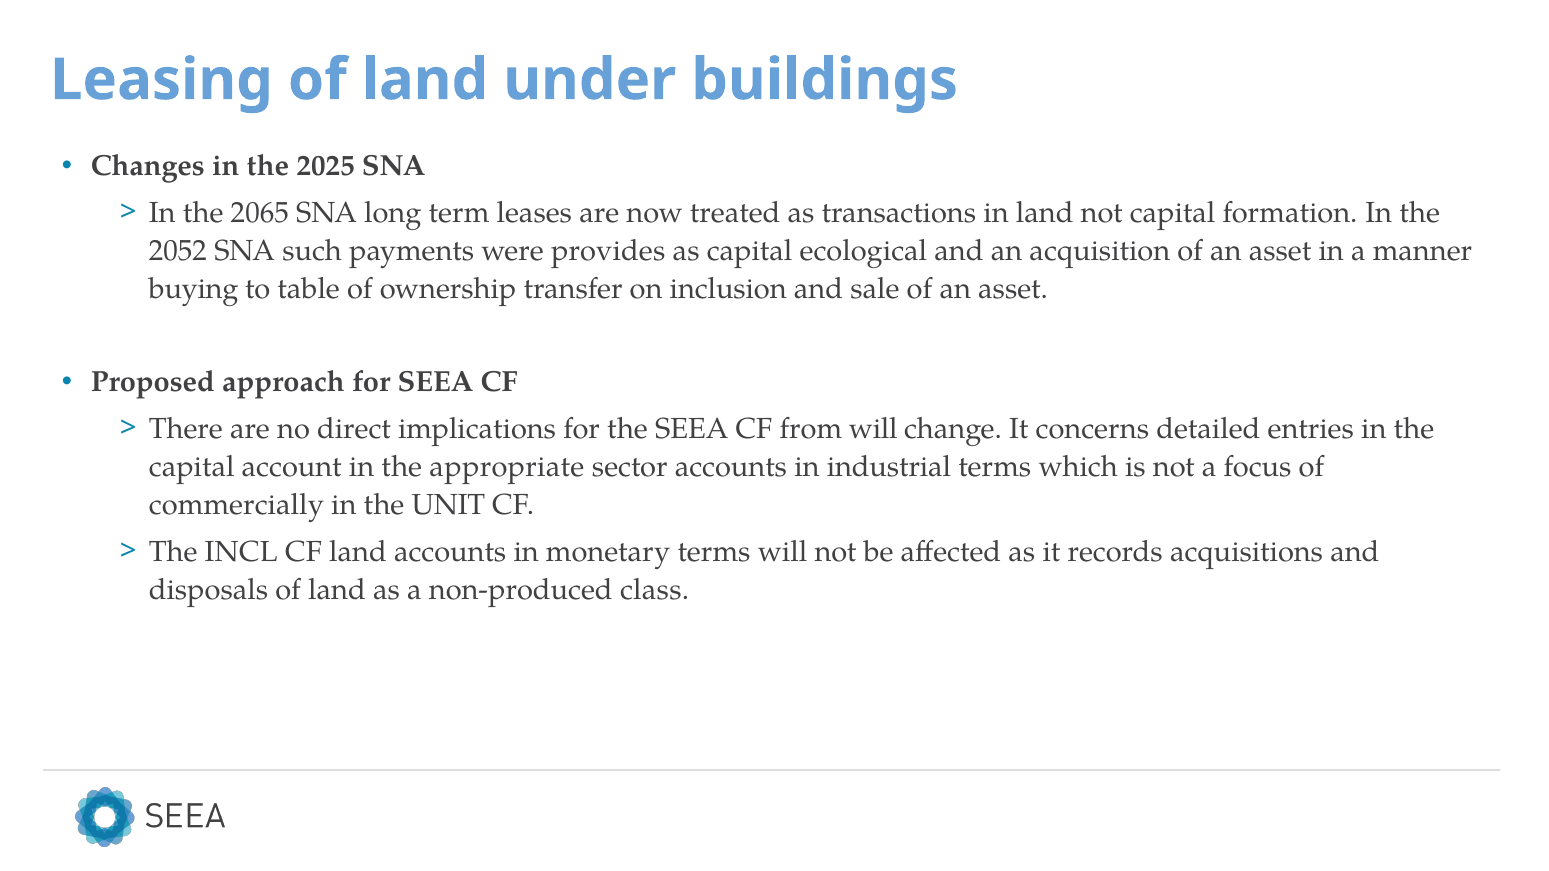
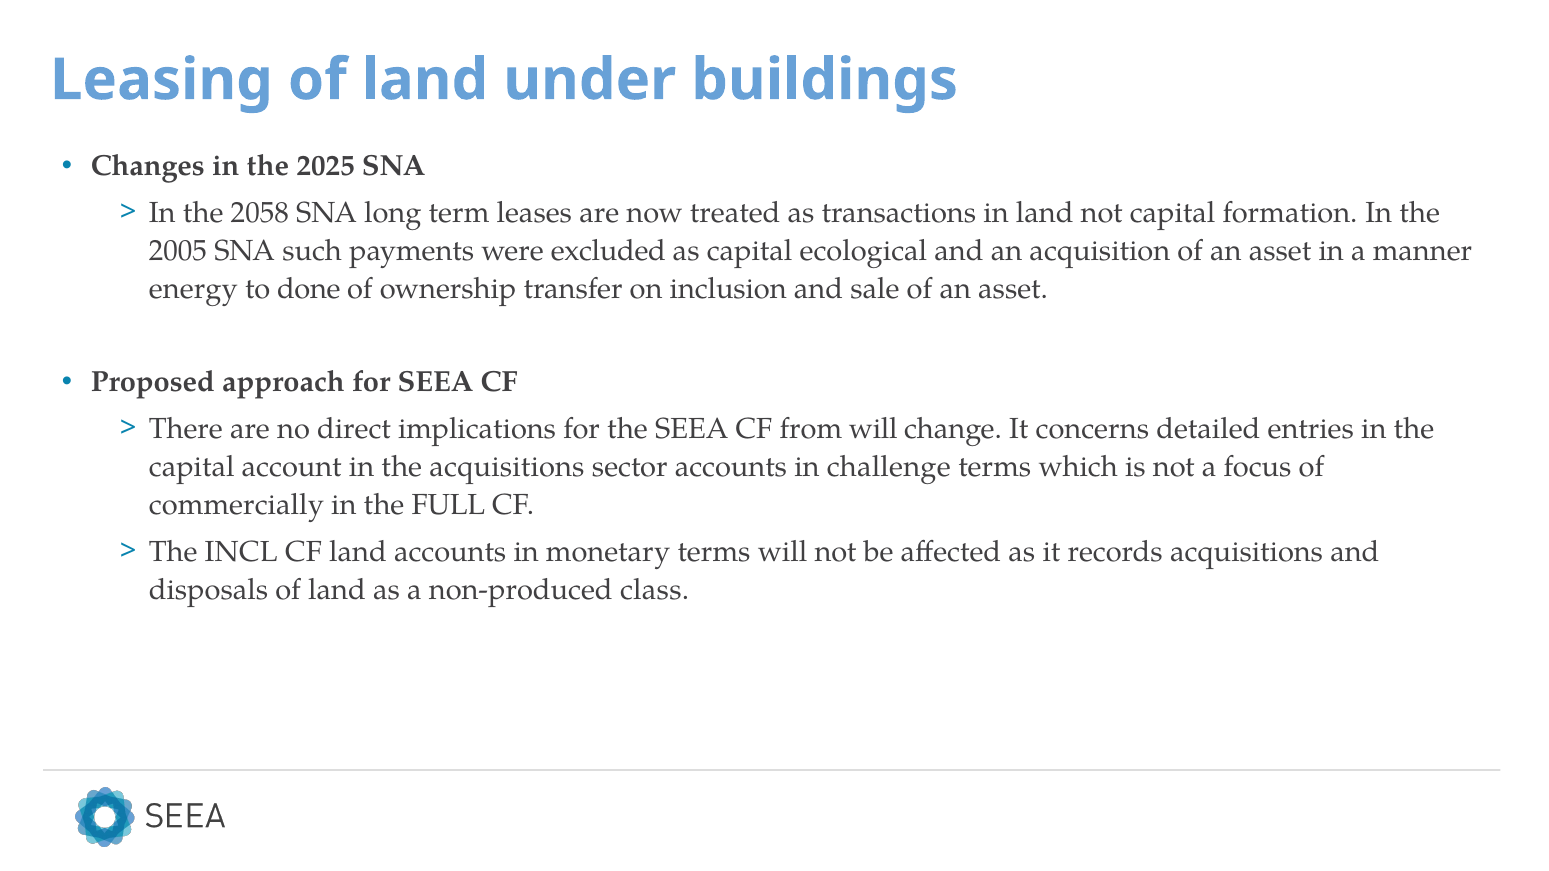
2065: 2065 -> 2058 (260, 213)
2052: 2052 -> 2005 (178, 251)
provides: provides -> excluded (608, 251)
buying: buying -> energy (193, 289)
table: table -> done (309, 289)
the appropriate: appropriate -> acquisitions (507, 467)
industrial: industrial -> challenge (889, 467)
UNIT: UNIT -> FULL (448, 505)
